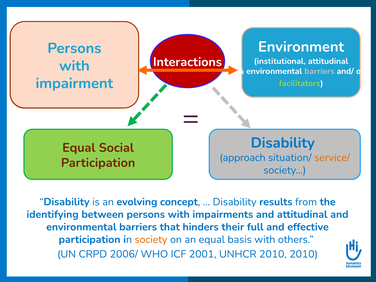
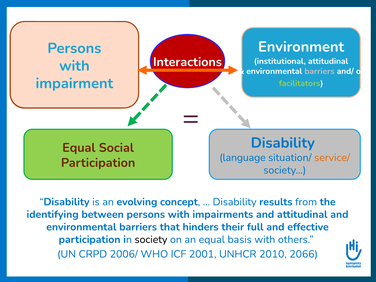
approach: approach -> language (243, 158)
society colour: orange -> black (151, 239)
2010 2010: 2010 -> 2066 (304, 254)
